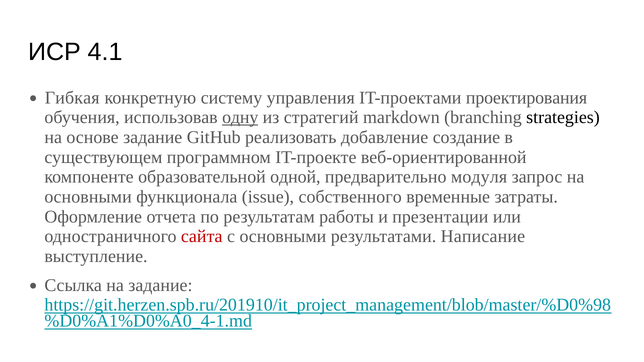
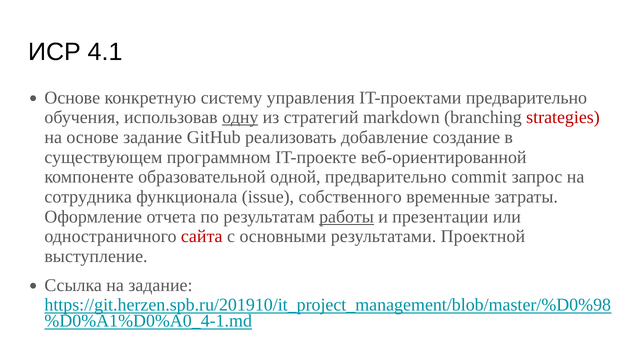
Гибкая: Гибкая -> Основе (72, 98)
IT-проектами проектирования: проектирования -> предварительно (526, 98)
strategies colour: black -> red (563, 118)
модуля: модуля -> commit (479, 177)
основными: основными -> сотрудника (88, 197)
работы underline: none -> present (346, 217)
Написание: Написание -> Проектной (483, 237)
